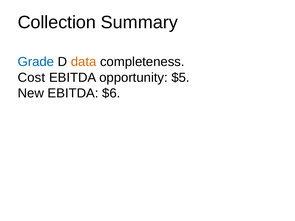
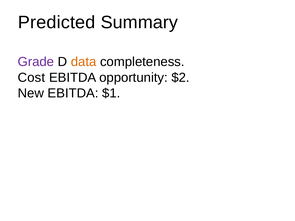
Collection: Collection -> Predicted (57, 22)
Grade colour: blue -> purple (36, 62)
$5: $5 -> $2 (181, 78)
$6: $6 -> $1 (111, 93)
